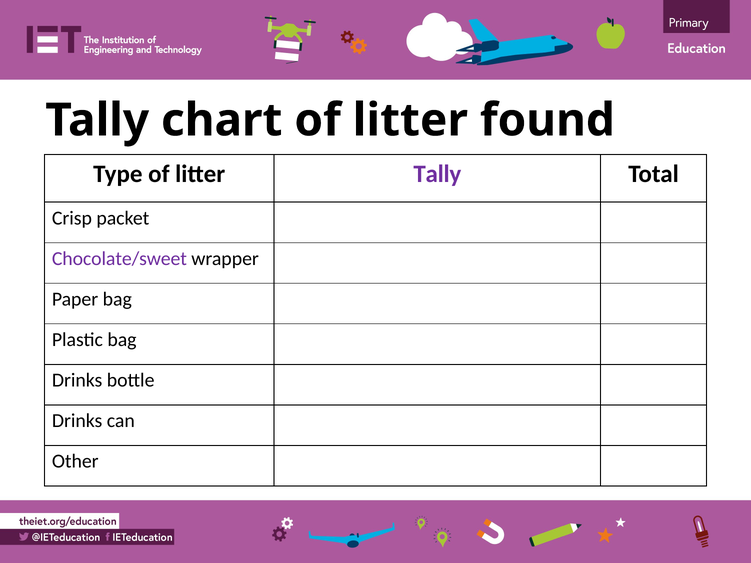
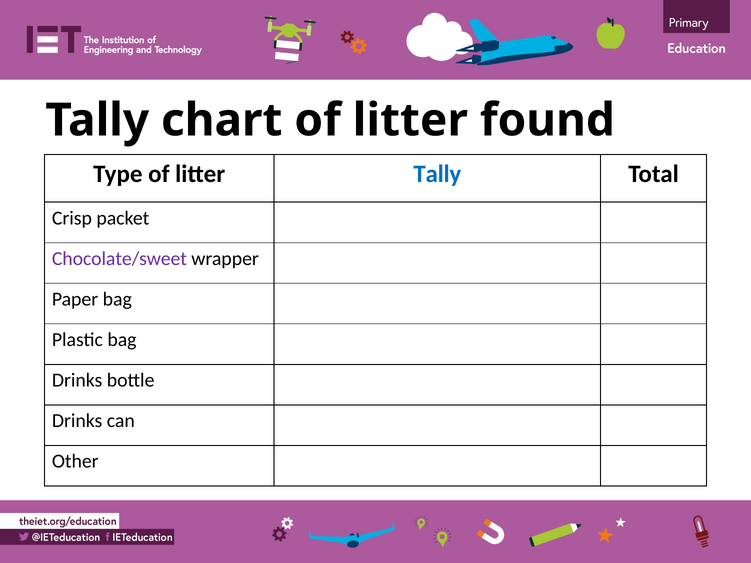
Tally colour: purple -> blue (437, 174)
